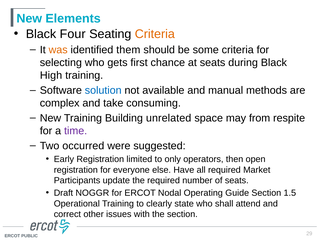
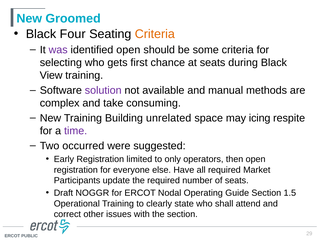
Elements: Elements -> Groomed (73, 18)
was colour: orange -> purple (58, 50)
identified them: them -> open (128, 50)
High: High -> View (51, 75)
solution colour: blue -> purple (103, 90)
from: from -> icing (260, 118)
